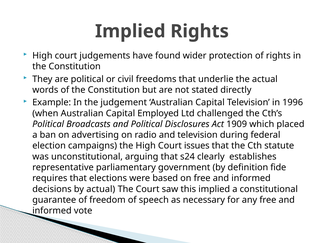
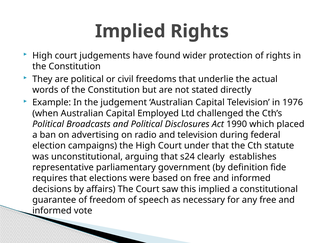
1996: 1996 -> 1976 (293, 103)
1909: 1909 -> 1990 (237, 124)
issues: issues -> under (197, 146)
by actual: actual -> affairs (101, 189)
